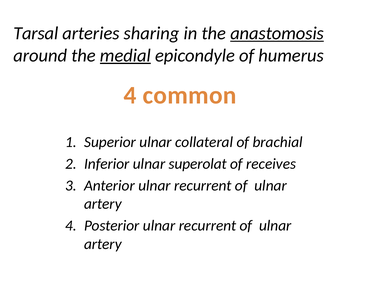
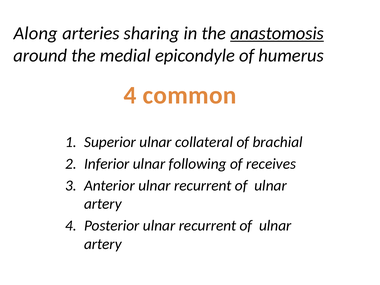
Tarsal: Tarsal -> Along (36, 33)
medial underline: present -> none (125, 55)
superolat: superolat -> following (198, 164)
